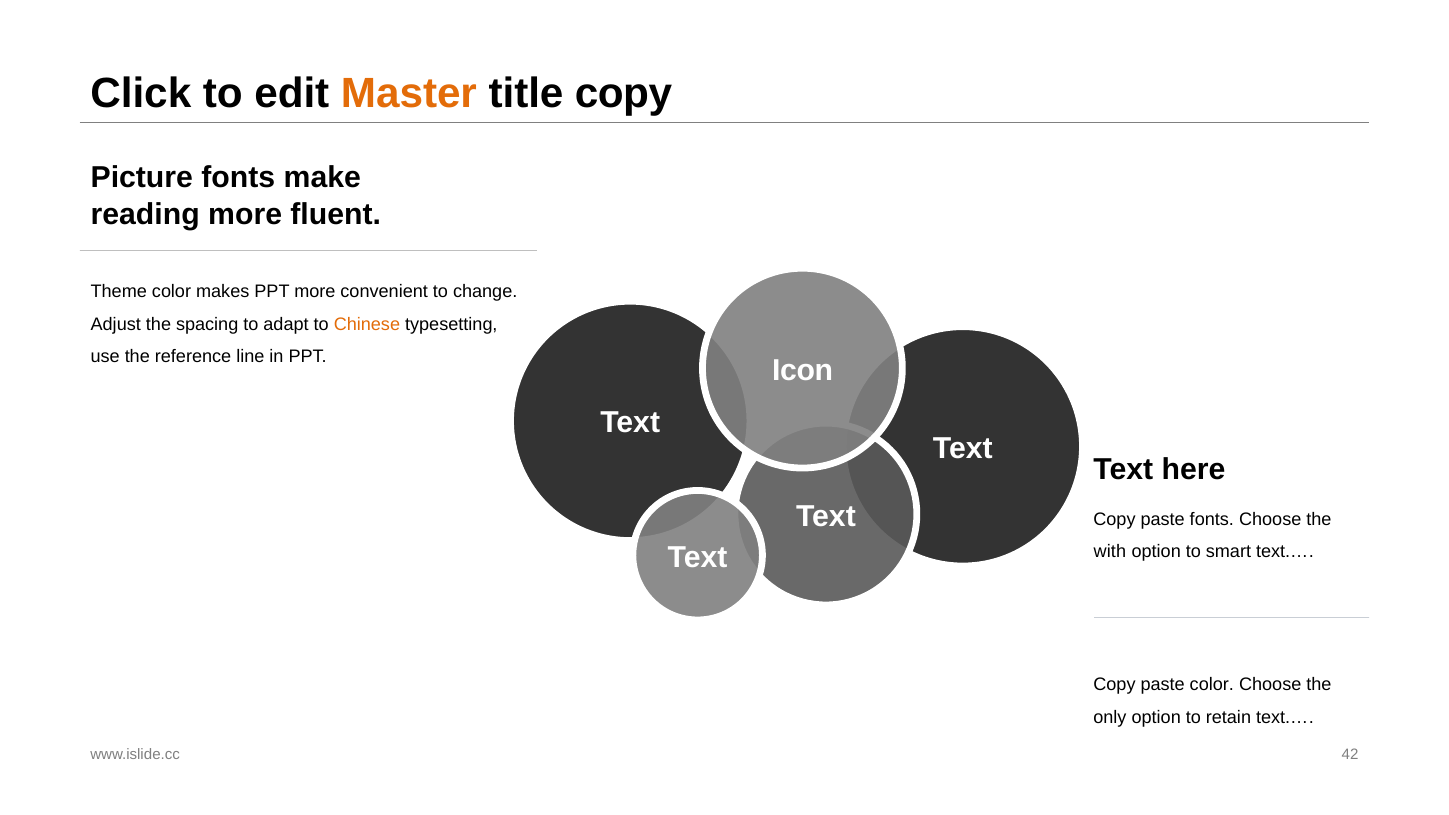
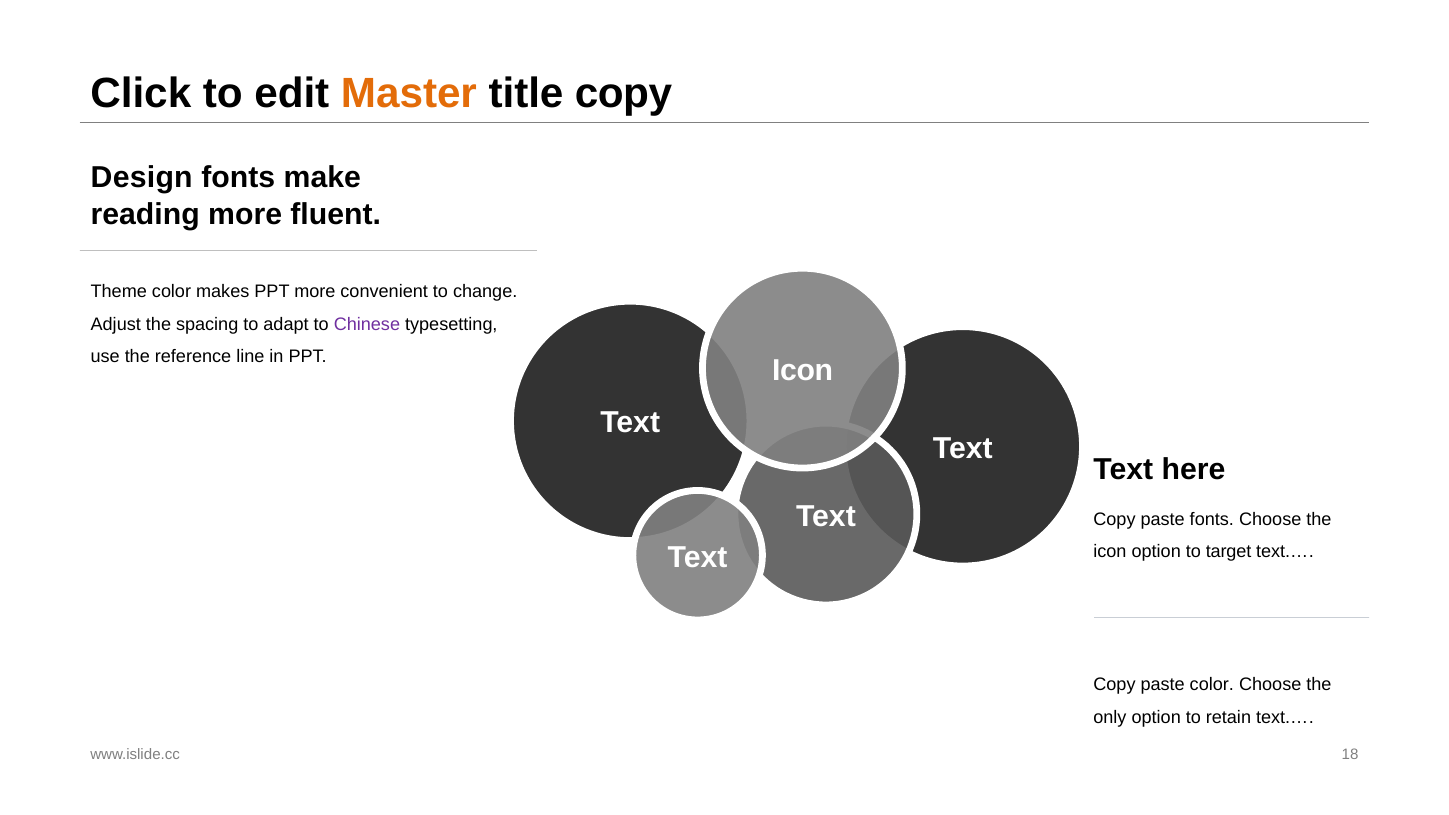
Picture: Picture -> Design (142, 178)
Chinese colour: orange -> purple (367, 324)
with: with -> icon (1110, 552)
smart: smart -> target (1229, 552)
42: 42 -> 18 (1350, 755)
